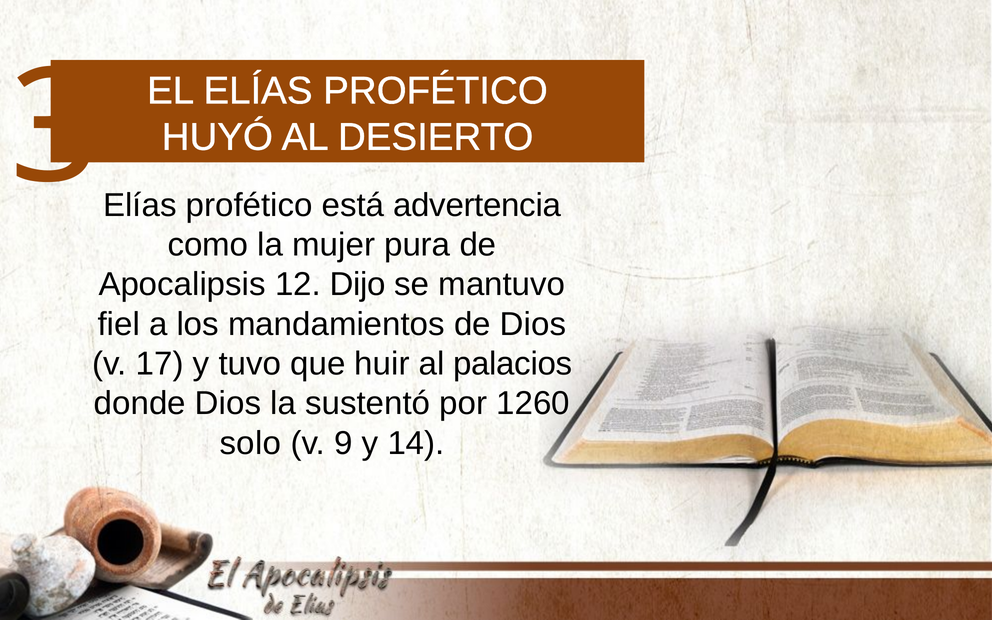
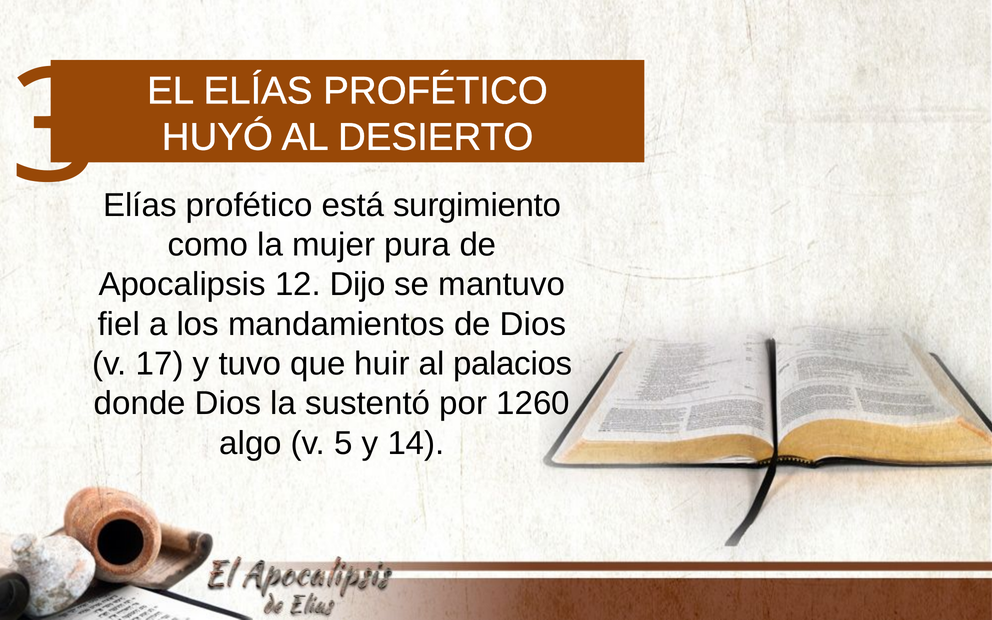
advertencia: advertencia -> surgimiento (477, 205)
solo: solo -> algo (251, 443)
9: 9 -> 5 (343, 443)
